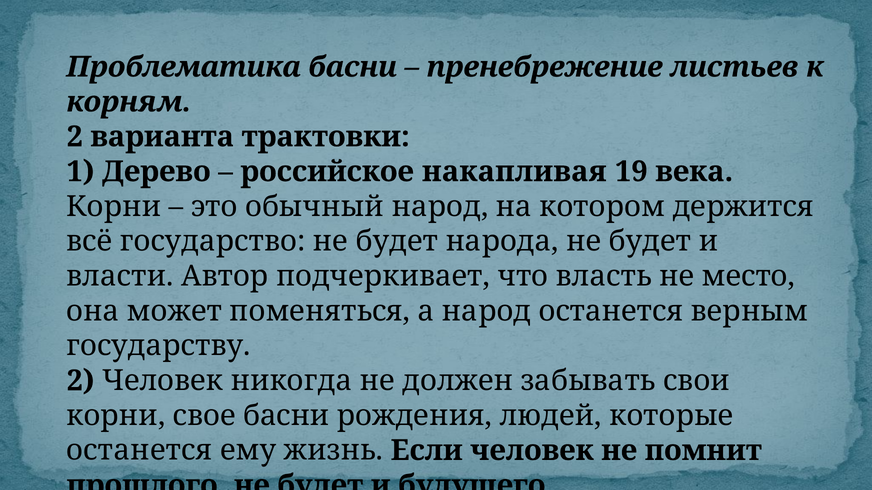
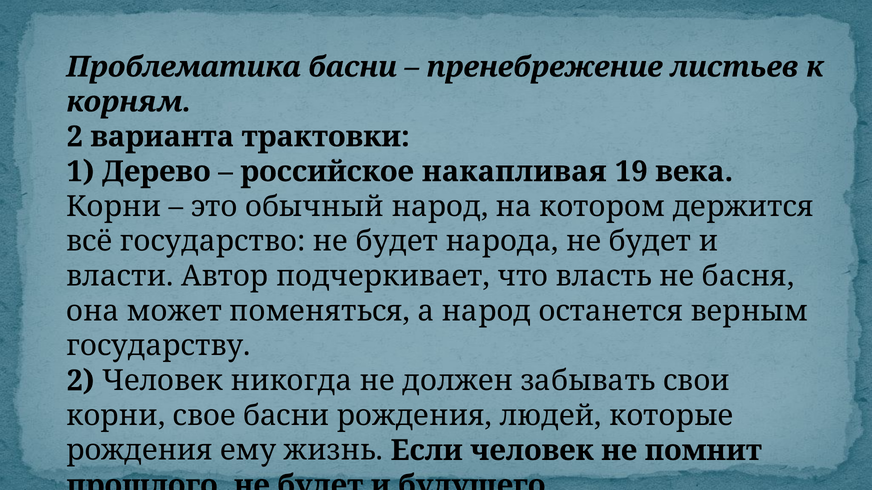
место: место -> басня (748, 276)
останется: останется -> рождения (140, 451)
